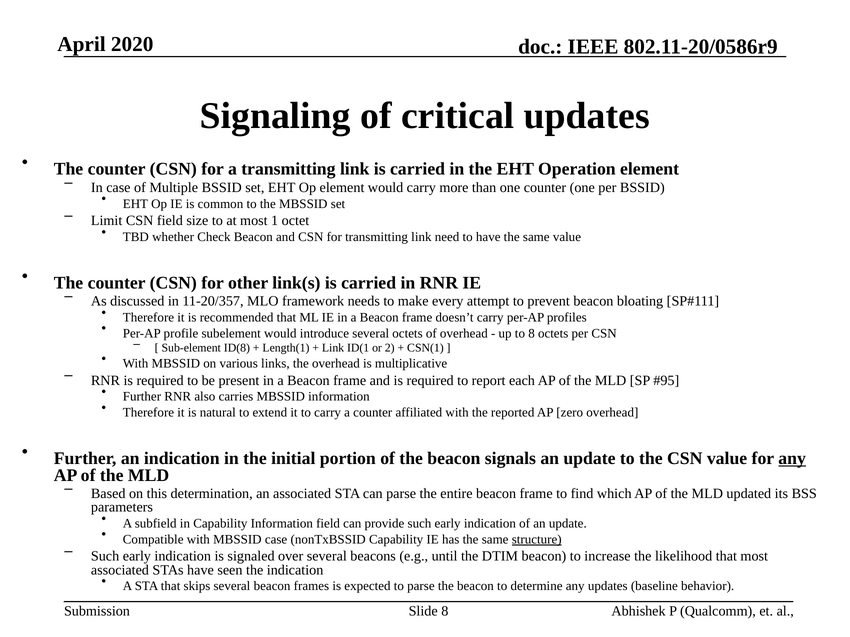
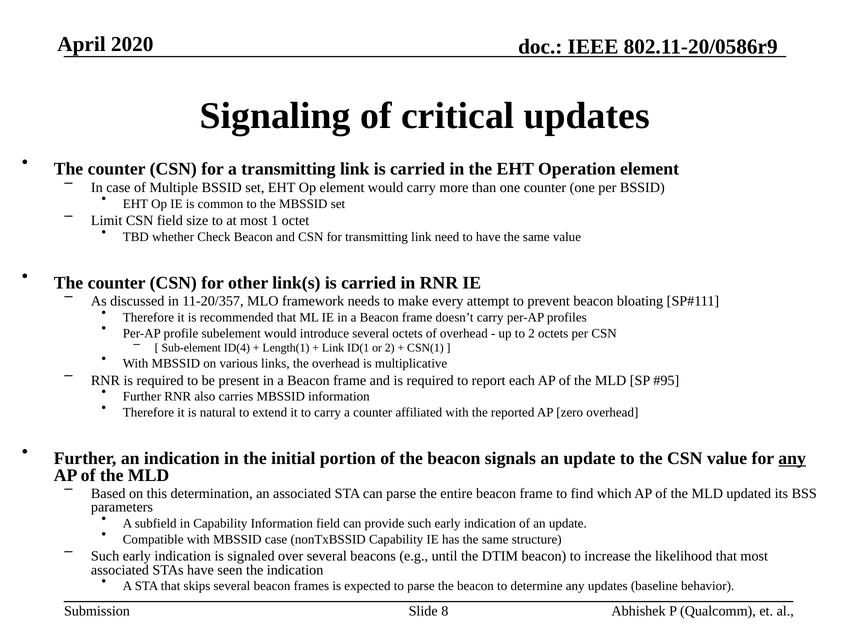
to 8: 8 -> 2 (532, 334)
ID(8: ID(8 -> ID(4 (237, 348)
structure underline: present -> none (537, 540)
